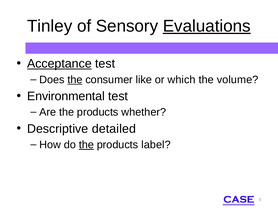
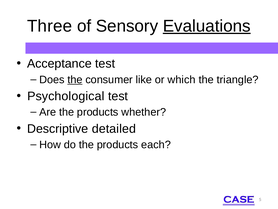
Tinley: Tinley -> Three (50, 26)
Acceptance underline: present -> none (59, 64)
volume: volume -> triangle (238, 79)
Environmental: Environmental -> Psychological (66, 96)
the underline: present -> none (86, 144)
label: label -> each (156, 144)
